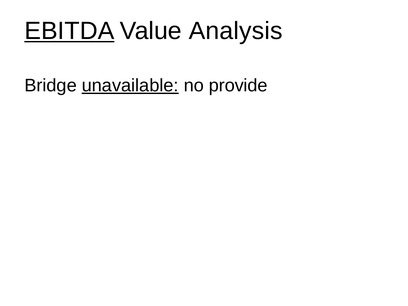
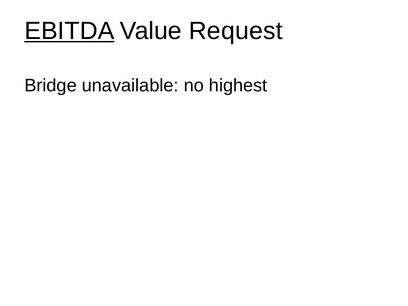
Analysis: Analysis -> Request (236, 31)
unavailable underline: present -> none (130, 86)
provide: provide -> highest (238, 86)
